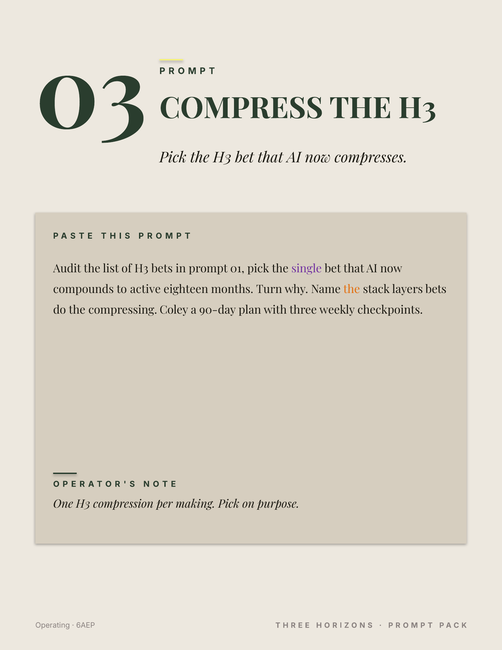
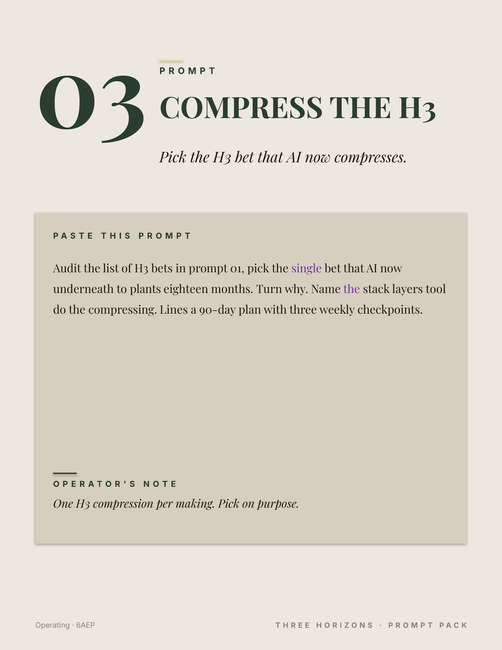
compounds: compounds -> underneath (83, 289)
active: active -> plants (145, 289)
the colour: orange -> purple (352, 289)
layers bets: bets -> tool (436, 289)
Coley: Coley -> Lines (174, 310)
